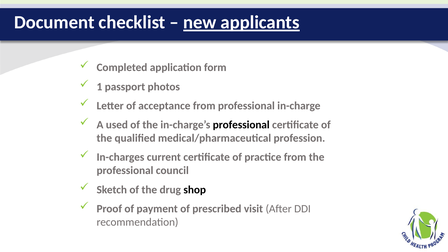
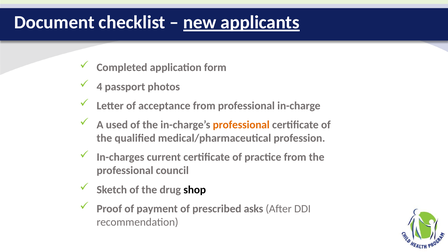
1: 1 -> 4 (99, 87)
professional colour: black -> orange (241, 125)
visit: visit -> asks (254, 209)
